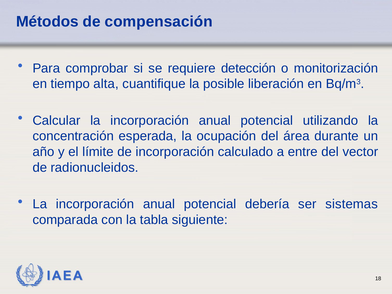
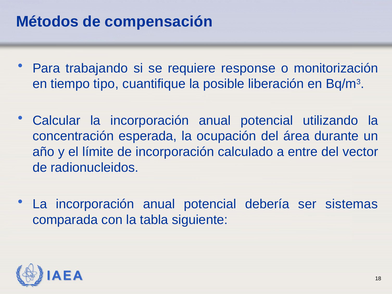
comprobar: comprobar -> trabajando (97, 68)
detección: detección -> response (248, 68)
alta: alta -> tipo (106, 84)
